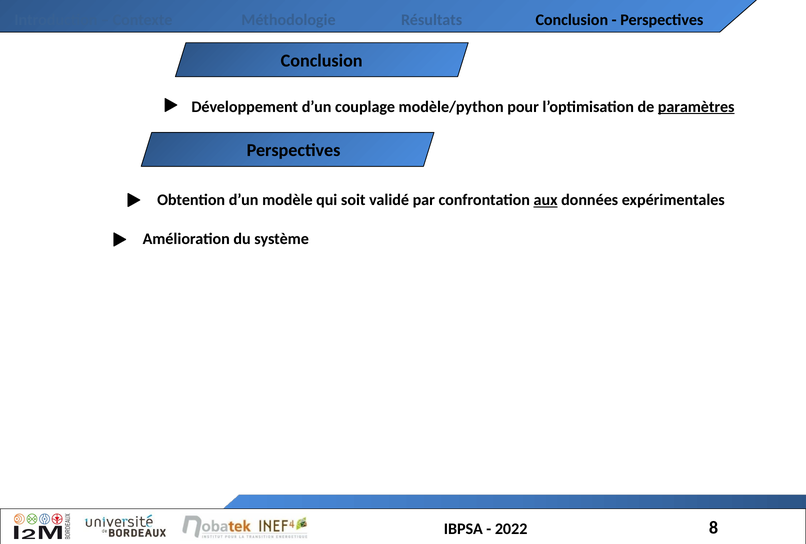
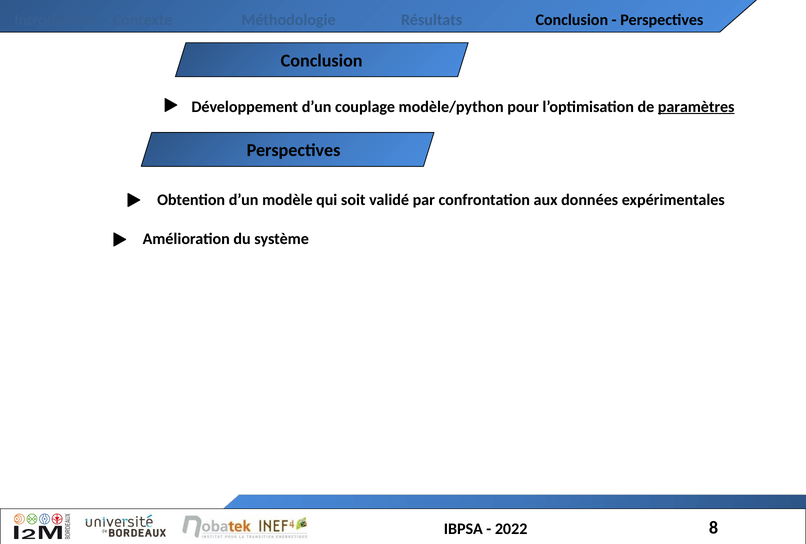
aux underline: present -> none (546, 200)
